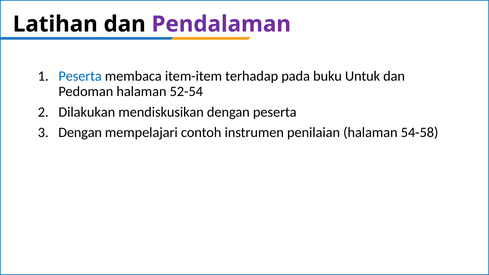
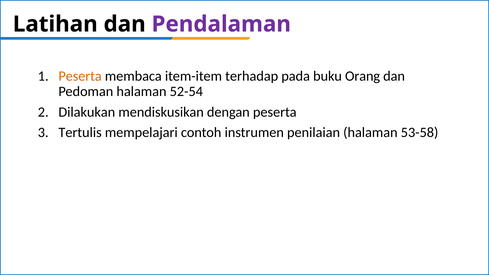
Peserta colour: blue -> orange (80, 76)
Untuk: Untuk -> Orang (363, 76)
Dengan: Dengan -> Tertulis (80, 133)
54-58: 54-58 -> 53-58 (420, 133)
